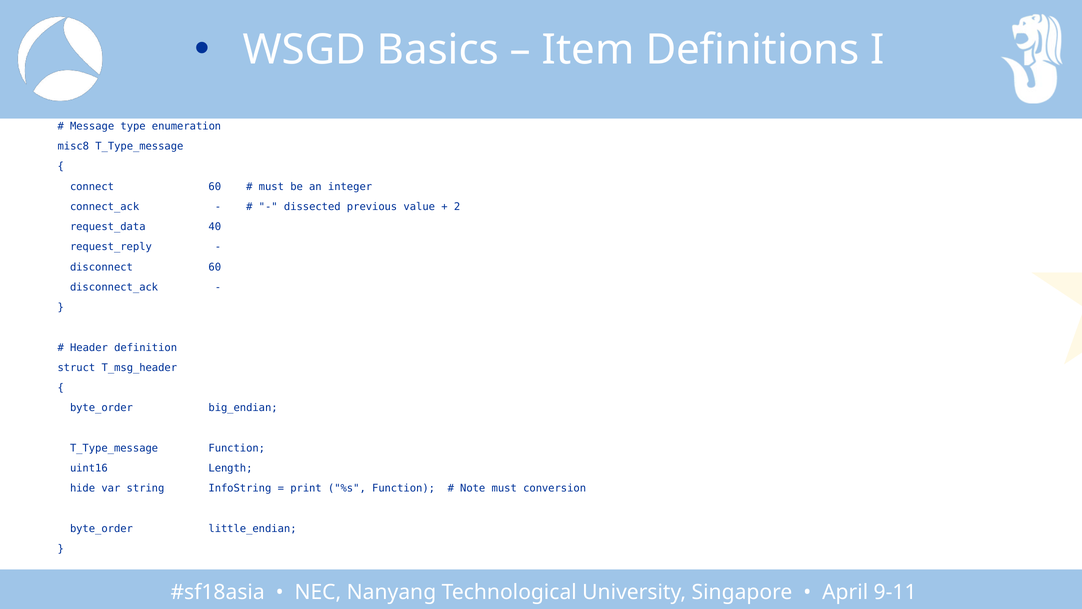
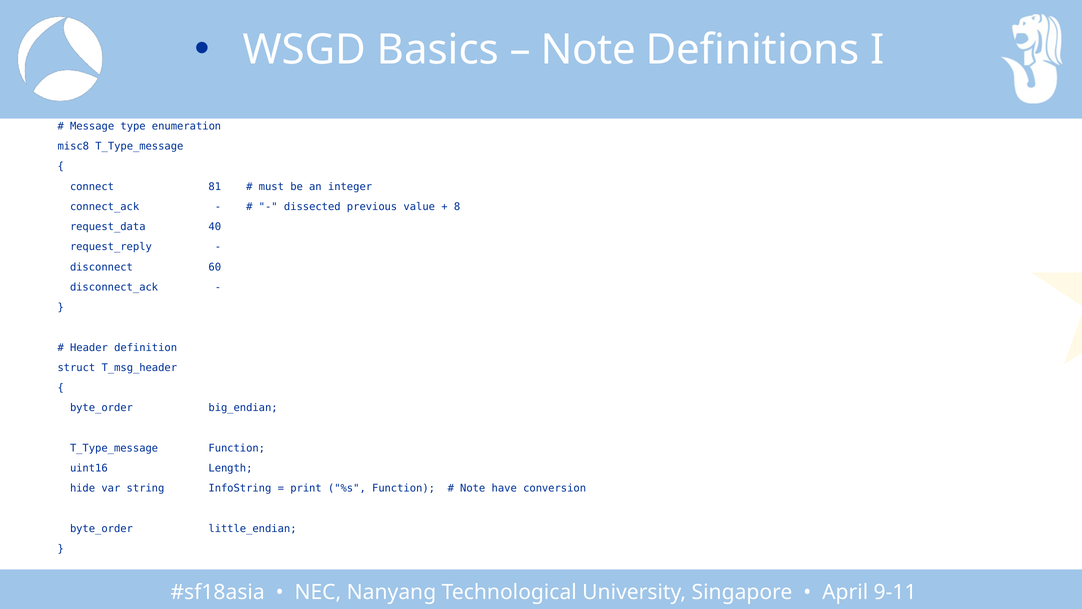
Item: Item -> Note (588, 50)
connect 60: 60 -> 81 (215, 187)
2: 2 -> 8 (457, 207)
Note must: must -> have (504, 488)
